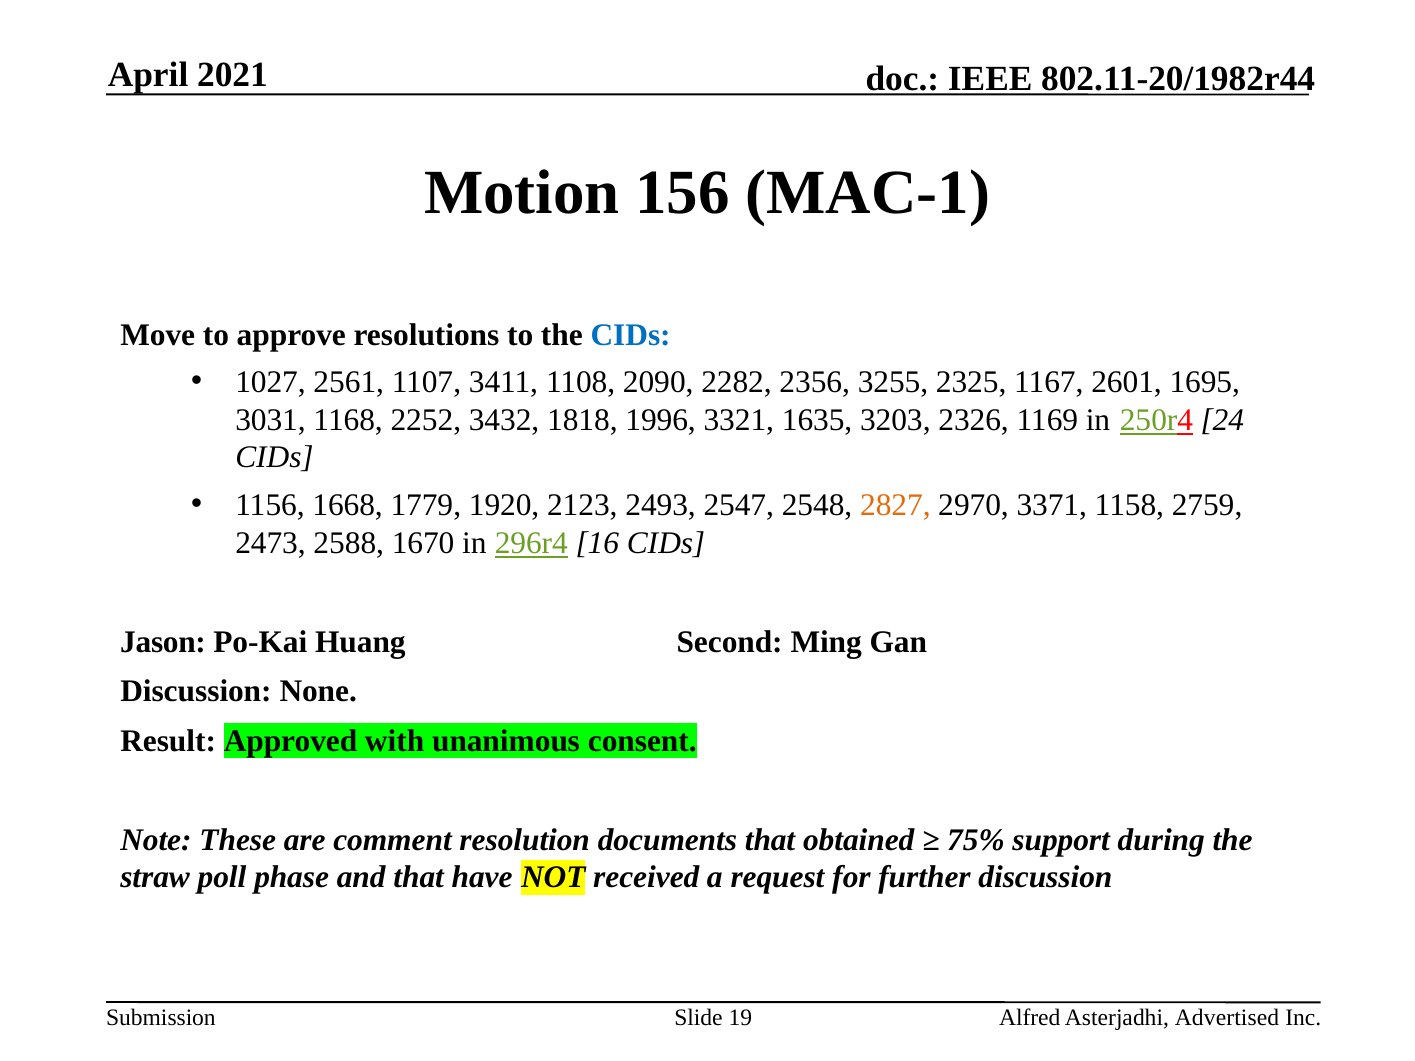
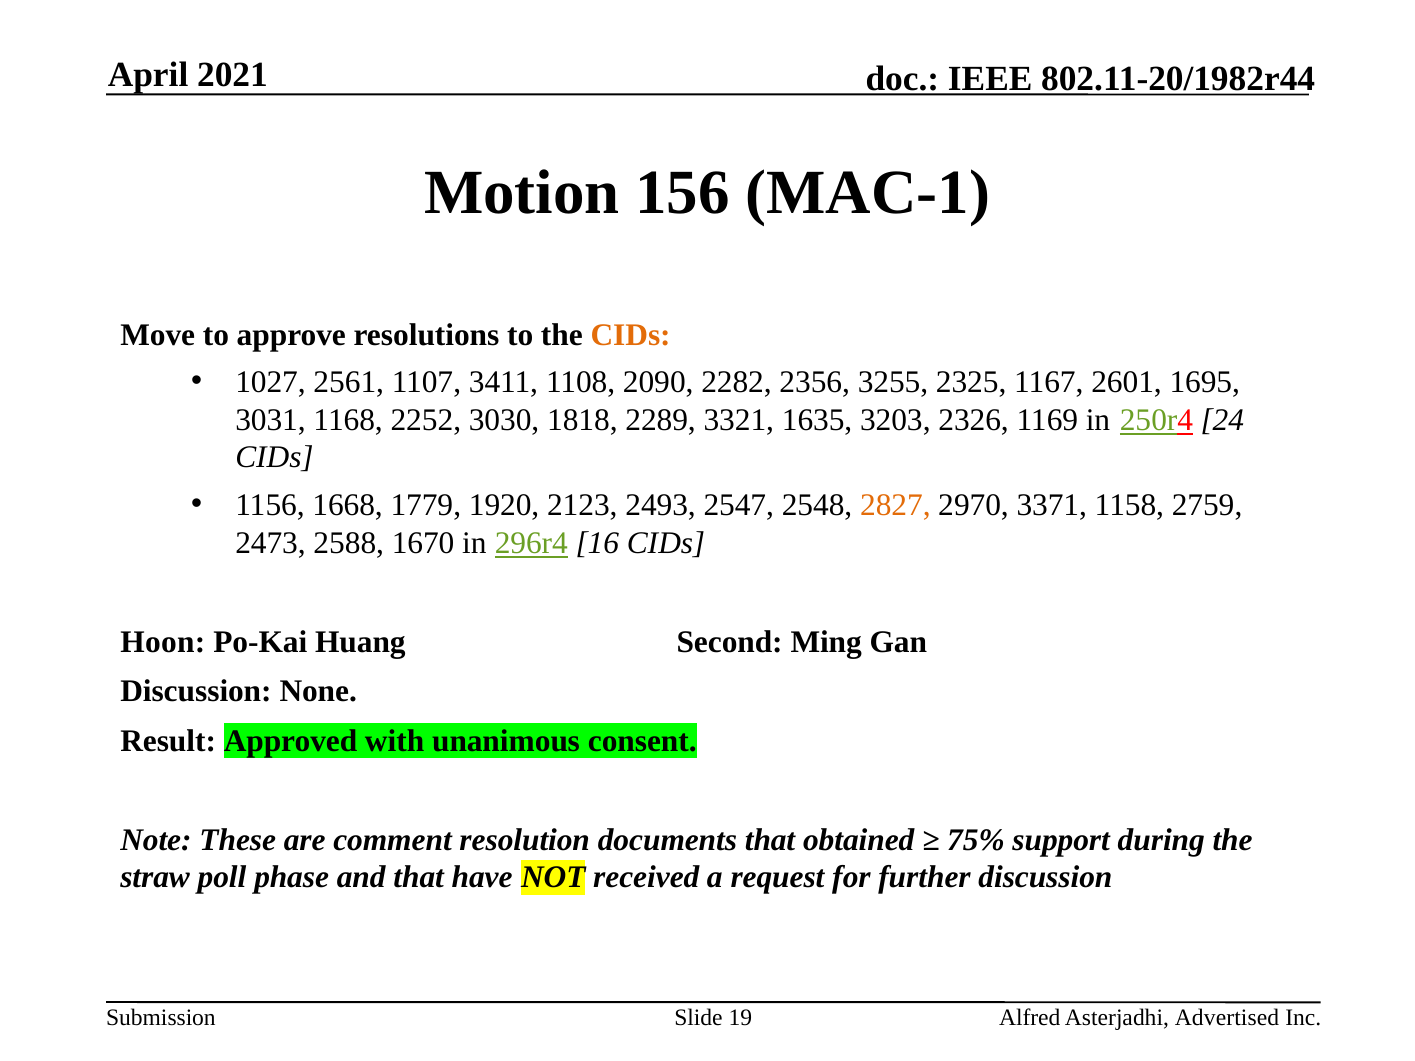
CIDs colour: blue -> orange (631, 335)
3432: 3432 -> 3030 (504, 420)
1996: 1996 -> 2289 (661, 420)
Jason: Jason -> Hoon (163, 642)
